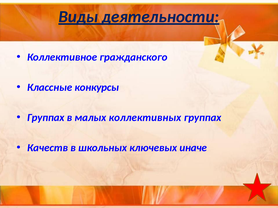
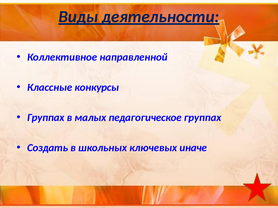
гражданского: гражданского -> направленной (133, 57)
коллективных: коллективных -> педагогическое (145, 118)
Качеств: Качеств -> Создать (48, 148)
